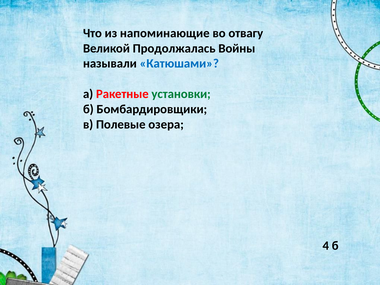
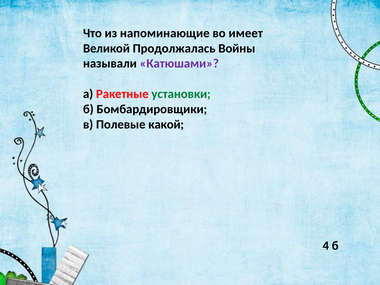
отвагу: отвагу -> имеет (246, 33)
Катюшами colour: blue -> purple (179, 64)
озера: озера -> какой (166, 124)
